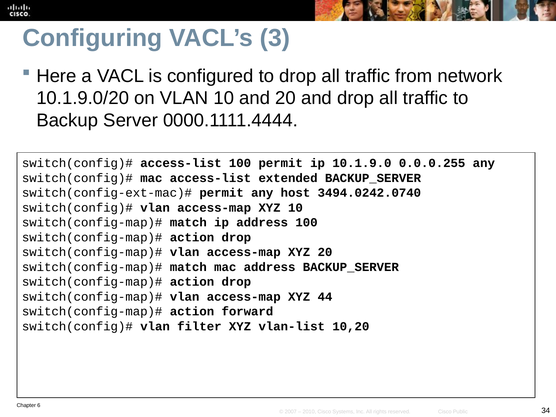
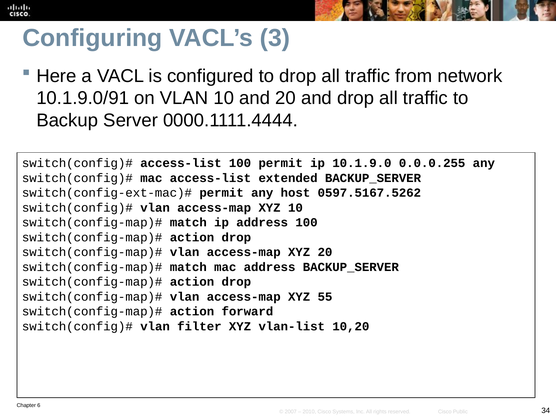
10.1.9.0/20: 10.1.9.0/20 -> 10.1.9.0/91 (83, 98)
3494.0242.0740: 3494.0242.0740 -> 0597.5167.5262 (369, 193)
44: 44 -> 55 (325, 297)
